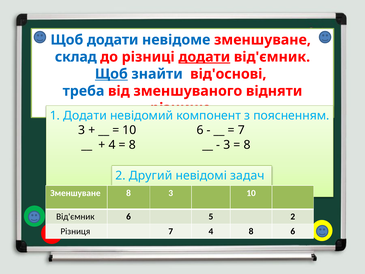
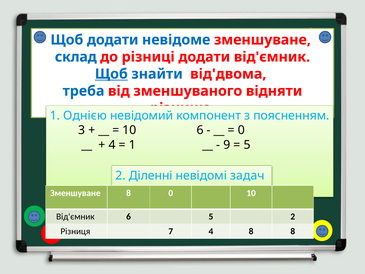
додати underline: present -> none (204, 57)
від'основі: від'основі -> від'двома (228, 74)
1 Додати: Додати -> Однією (85, 115)
7: 7 -> 0 (241, 130)
8: 8 -> 1 (132, 145)
3: 3 -> 9 (227, 145)
8: 8 -> 5 (247, 145)
Другий: Другий -> Діленні (151, 175)
8 3: 3 -> 0 (171, 193)
8 6: 6 -> 8 (293, 231)
